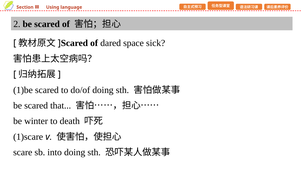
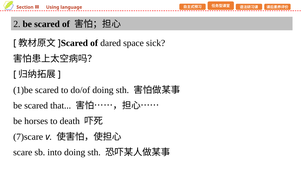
winter: winter -> horses (36, 121)
1)scare: 1)scare -> 7)scare (28, 137)
